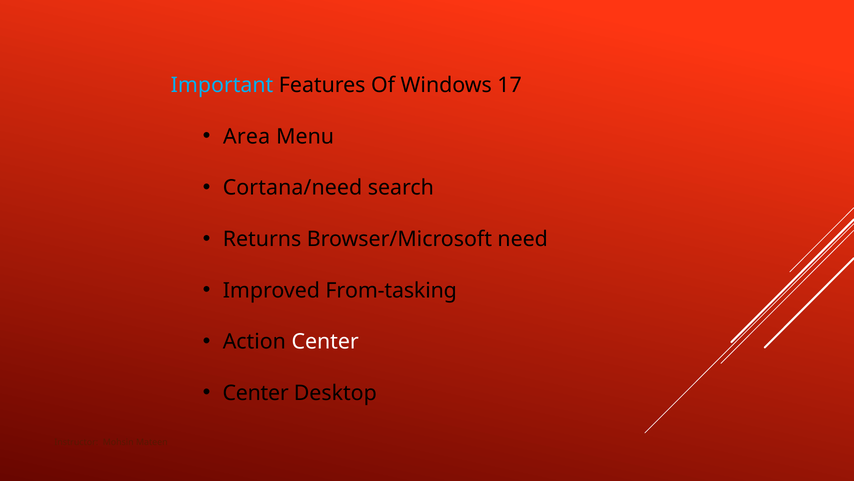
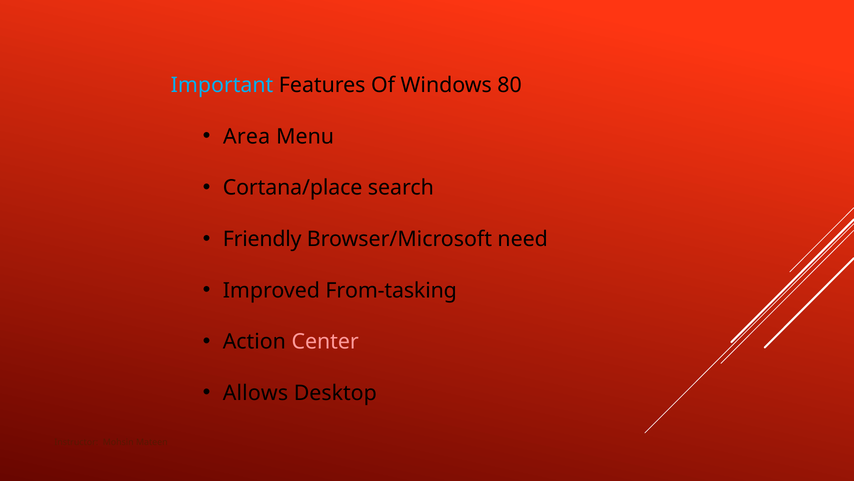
17: 17 -> 80 (510, 85)
Cortana/need: Cortana/need -> Cortana/place (293, 188)
Returns: Returns -> Friendly (262, 239)
Center colour: white -> pink (325, 341)
Center: Center -> Allows (255, 393)
